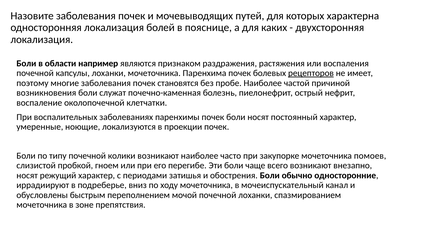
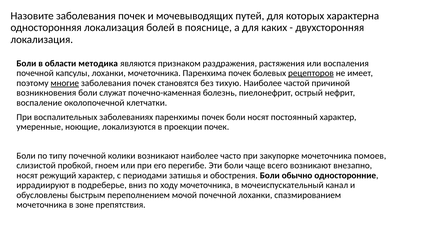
например: например -> методика (98, 63)
многие underline: none -> present (65, 83)
пробе: пробе -> тихую (229, 83)
